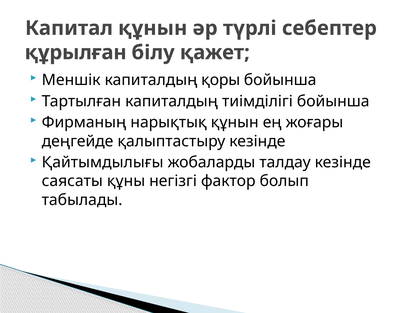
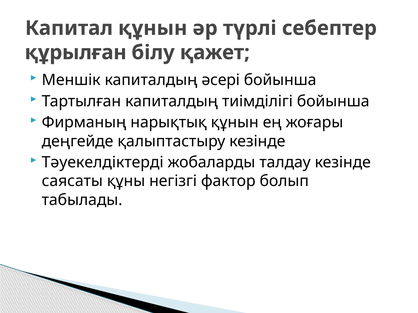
қоры: қоры -> әсері (221, 80)
Қайтымдылығы: Қайтымдылығы -> Тәуекелдіктерді (103, 163)
